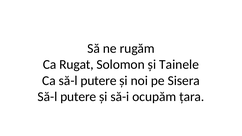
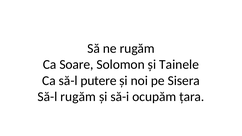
Rugat: Rugat -> Soare (76, 65)
putere: putere -> rugăm (78, 97)
